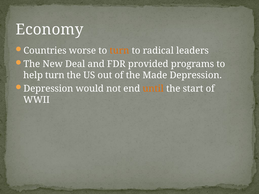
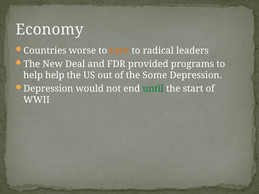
help turn: turn -> help (55, 75)
Made: Made -> Some (155, 75)
until colour: orange -> green (153, 89)
